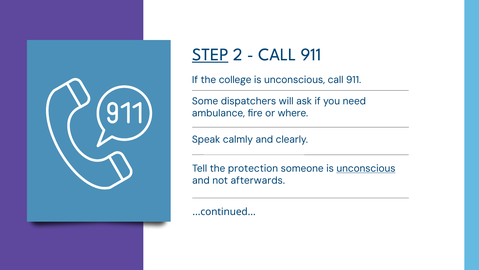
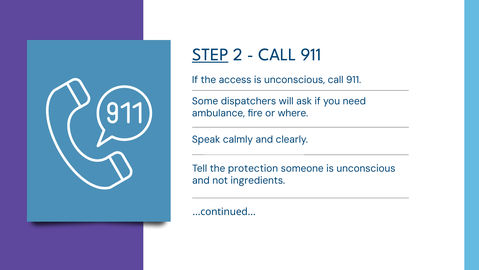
college: college -> access (235, 80)
unconscious underline: present -> none (366, 168)
afterwards: afterwards -> ingredients (258, 180)
